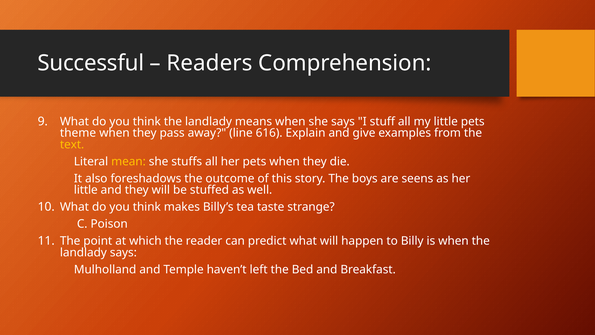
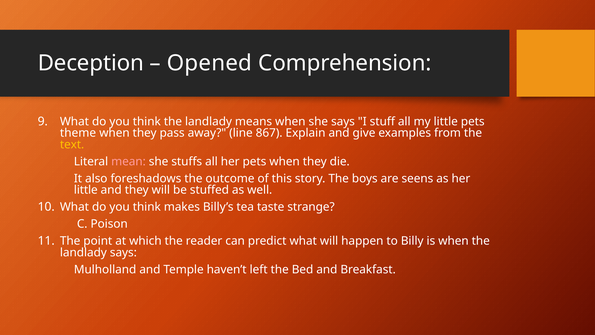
Successful: Successful -> Deception (91, 63)
Readers: Readers -> Opened (209, 63)
616: 616 -> 867 (269, 133)
mean colour: yellow -> pink (128, 161)
